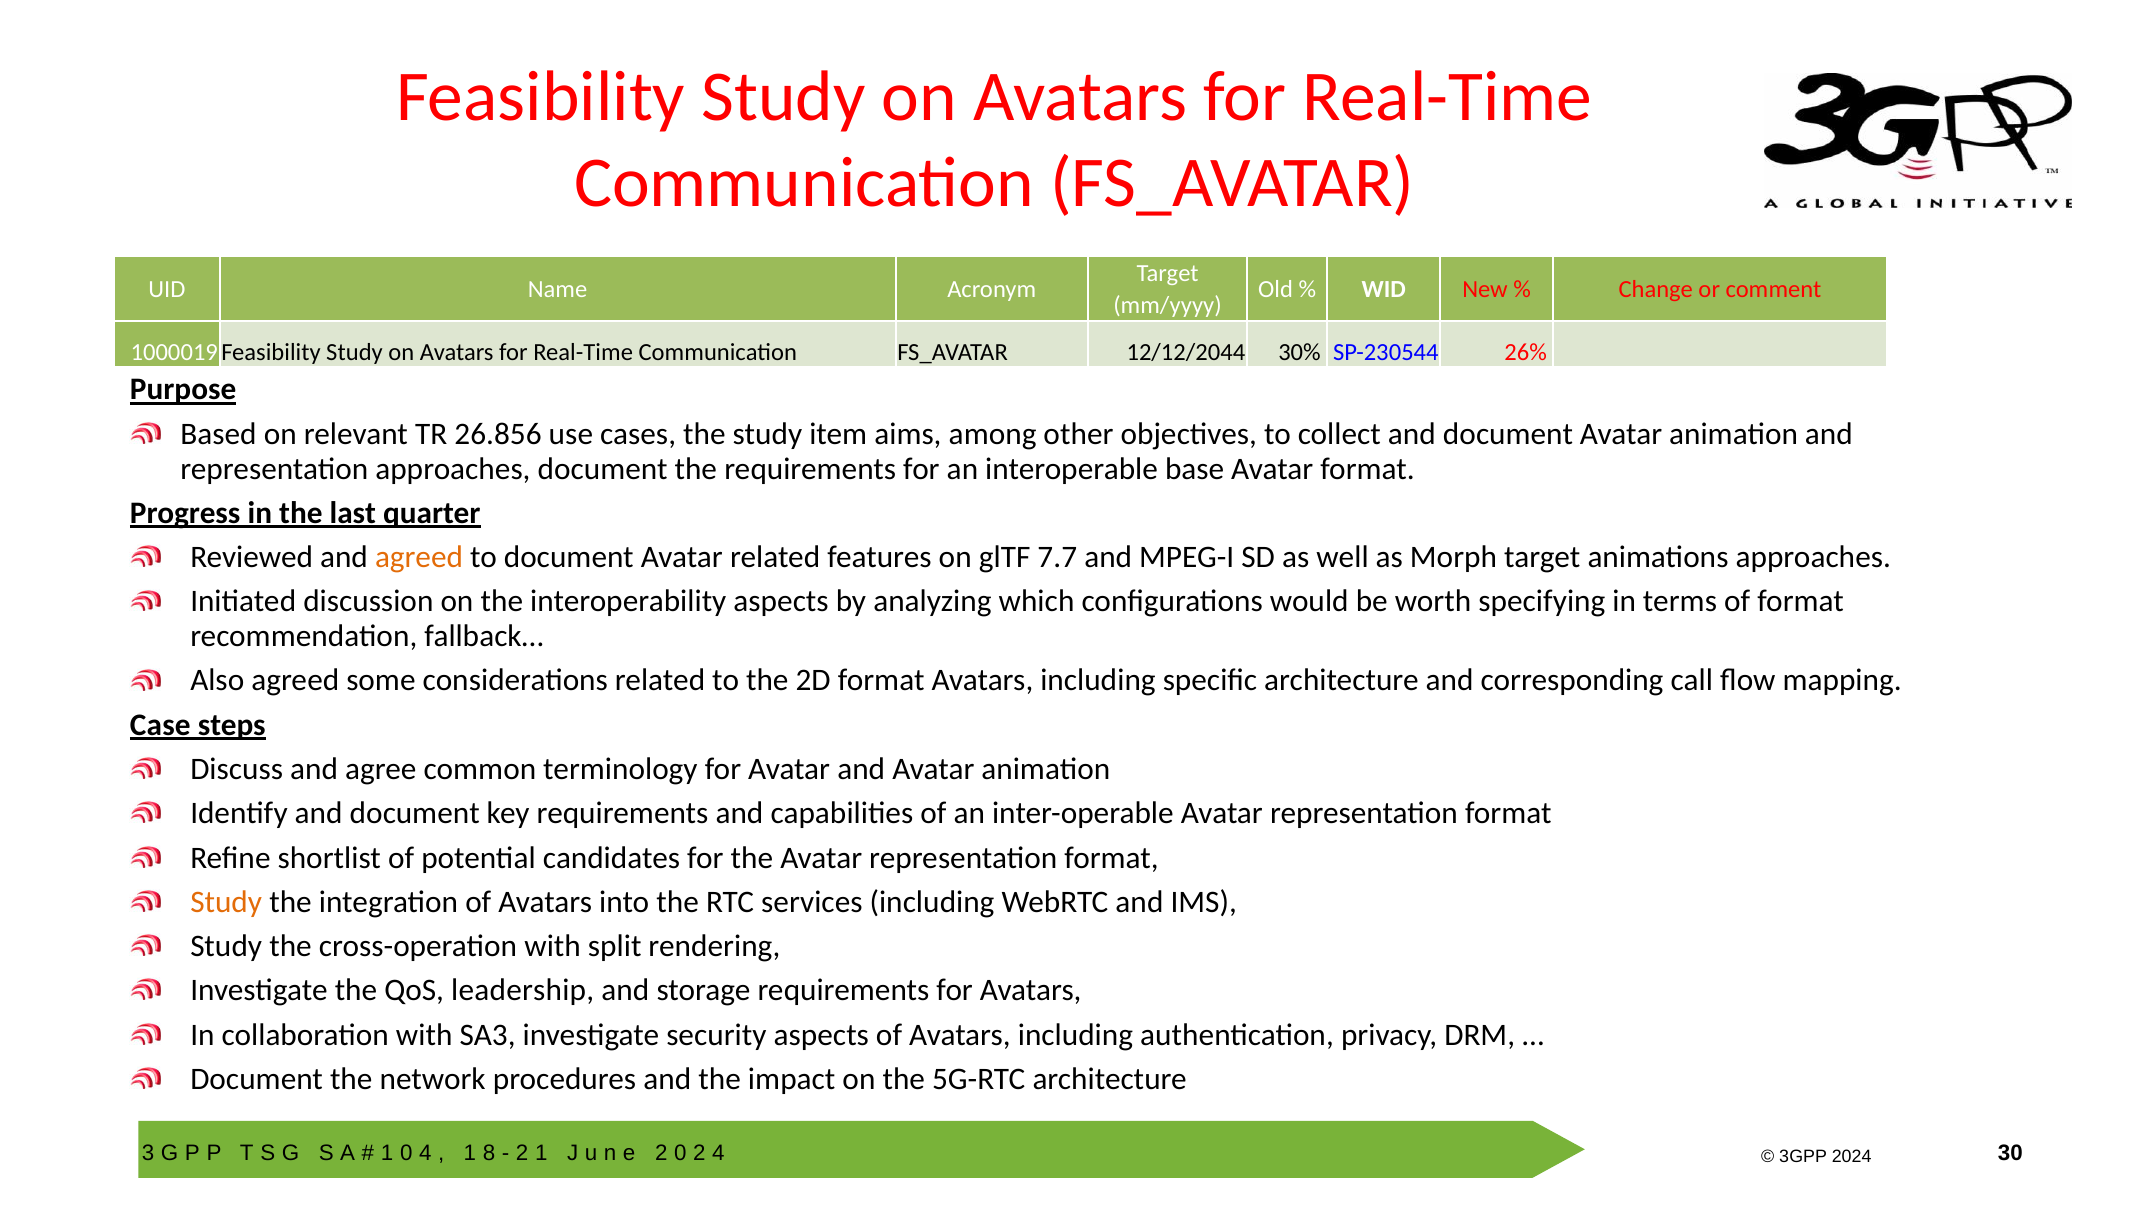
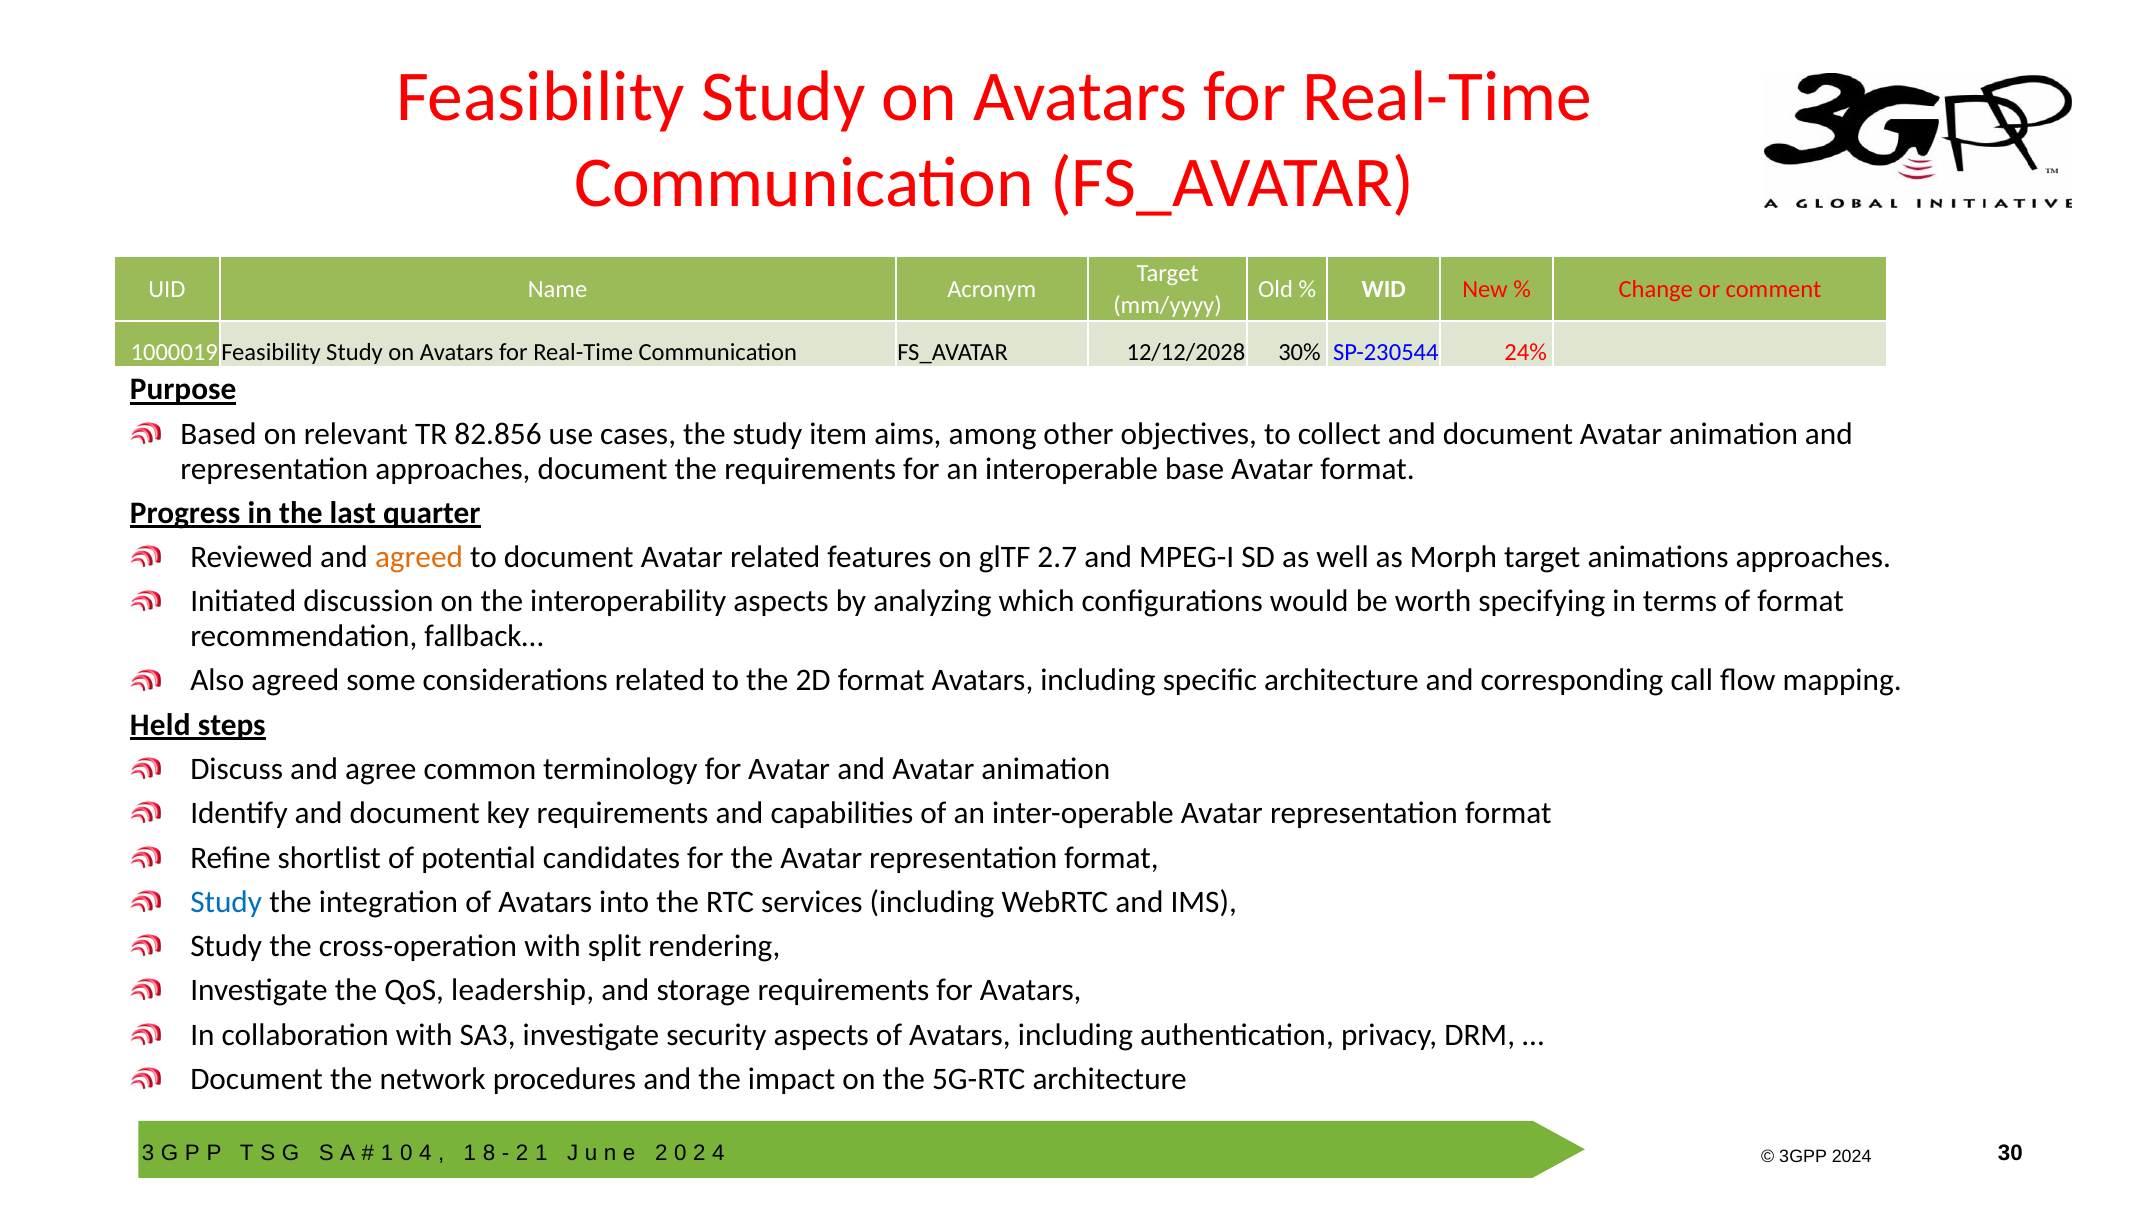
12/12/2044: 12/12/2044 -> 12/12/2028 (1186, 352)
26%: 26% -> 24% (1526, 352)
26.856: 26.856 -> 82.856 (498, 434)
7.7: 7.7 -> 2.7 (1057, 557)
Case: Case -> Held (160, 725)
Study colour: orange -> blue (226, 902)
